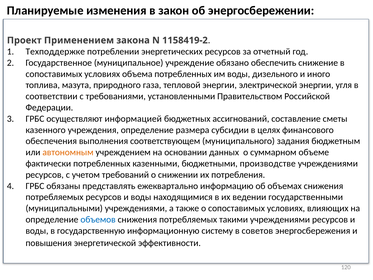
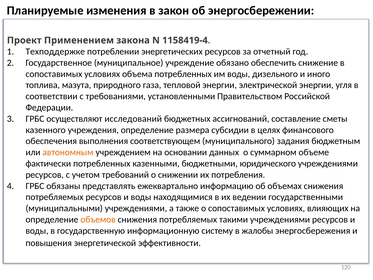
1158419-2: 1158419-2 -> 1158419-4 (185, 40)
информацией: информацией -> исследований (133, 119)
производстве: производстве -> юридического (268, 163)
объемов colour: blue -> orange (98, 219)
советов: советов -> жалобы (257, 231)
